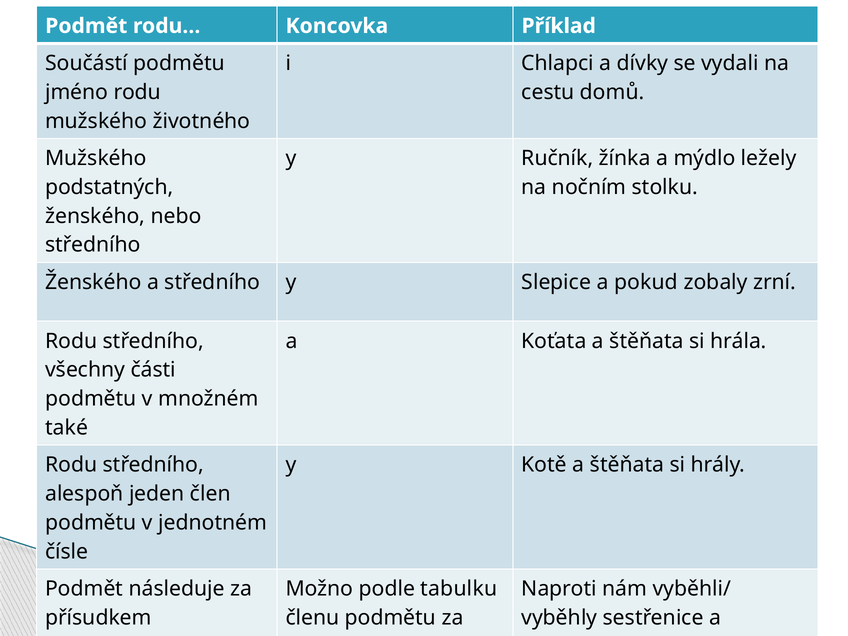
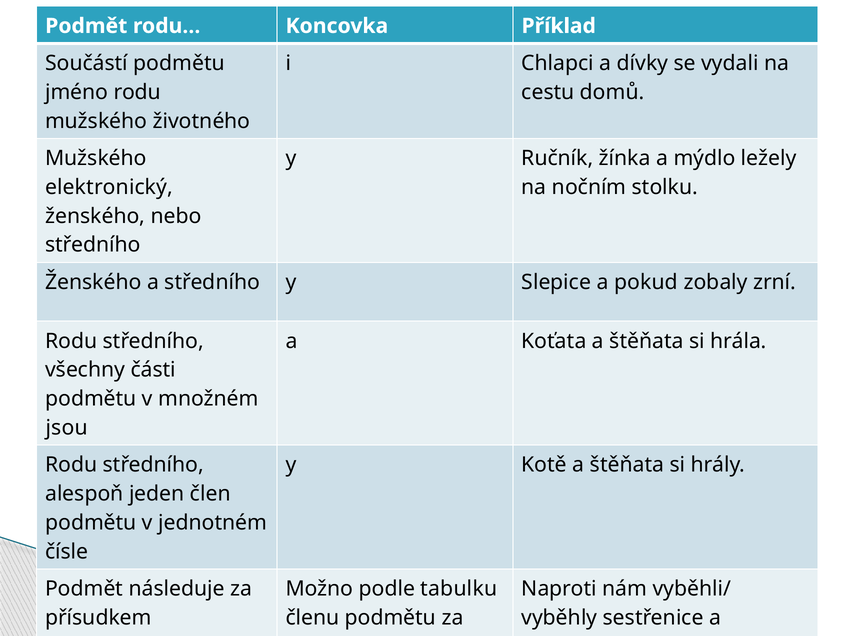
podstatných: podstatných -> elektronický (109, 187)
také: také -> jsou (67, 428)
